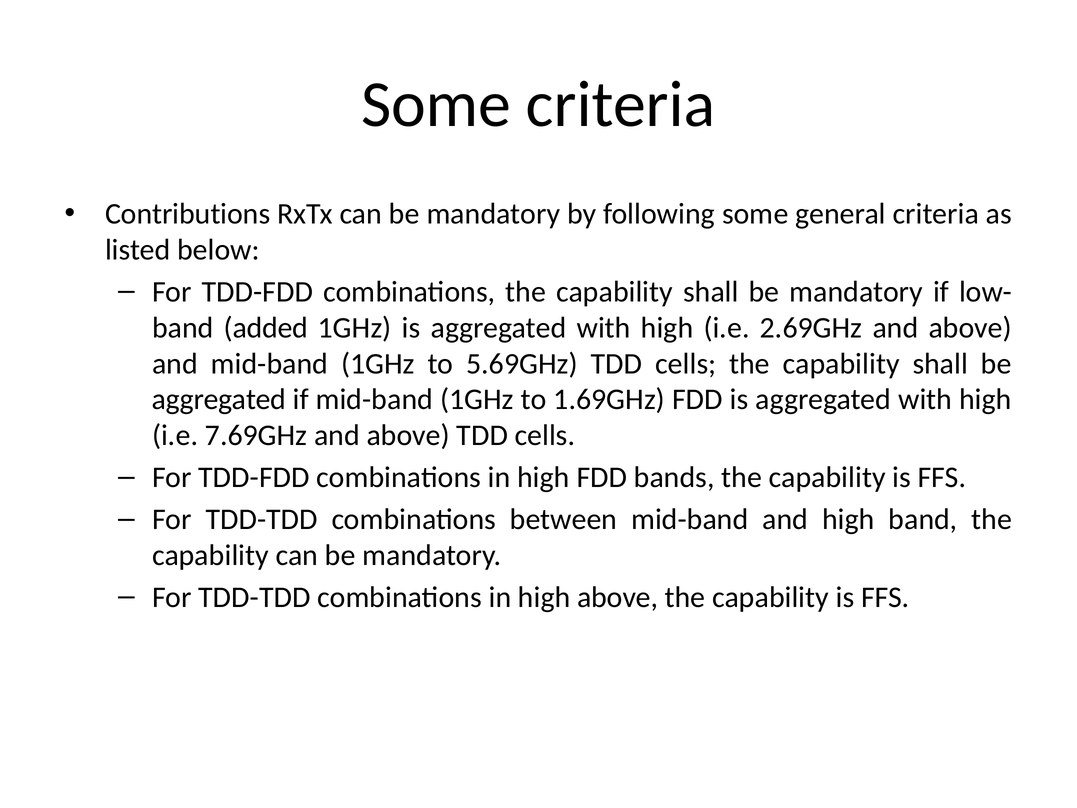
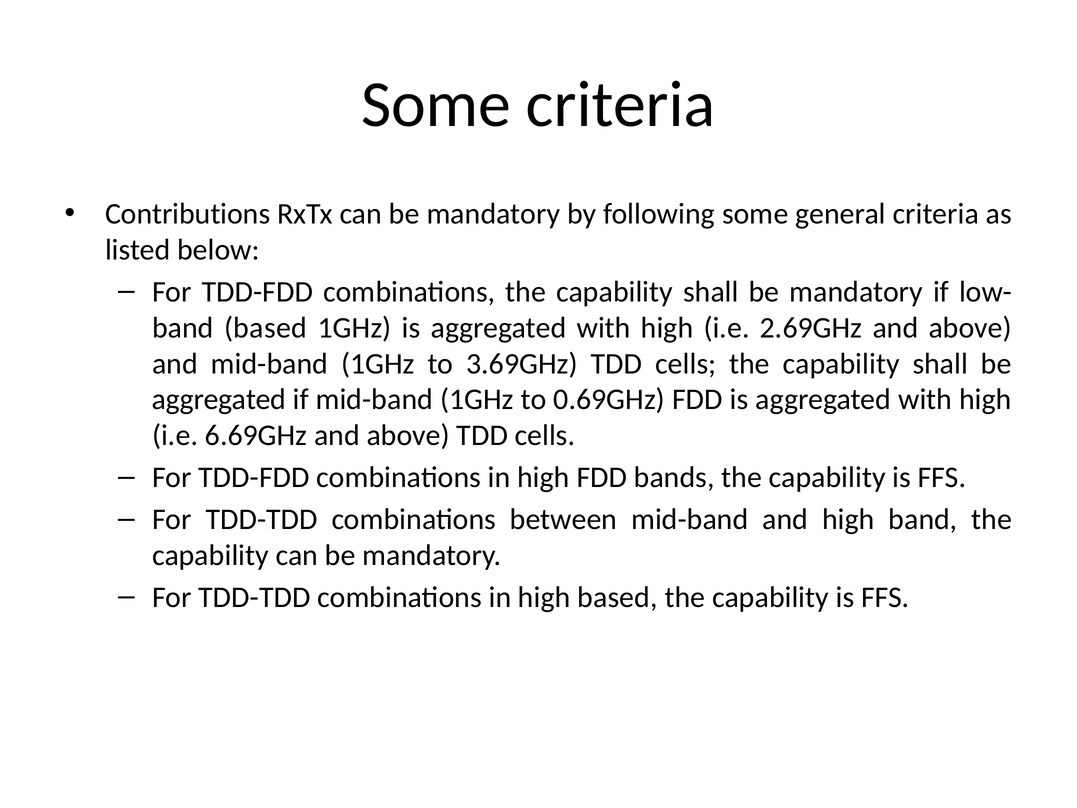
band added: added -> based (266, 328)
5.69GHz: 5.69GHz -> 3.69GHz (522, 364)
1.69GHz: 1.69GHz -> 0.69GHz (609, 399)
7.69GHz: 7.69GHz -> 6.69GHz (256, 435)
high above: above -> based (617, 597)
